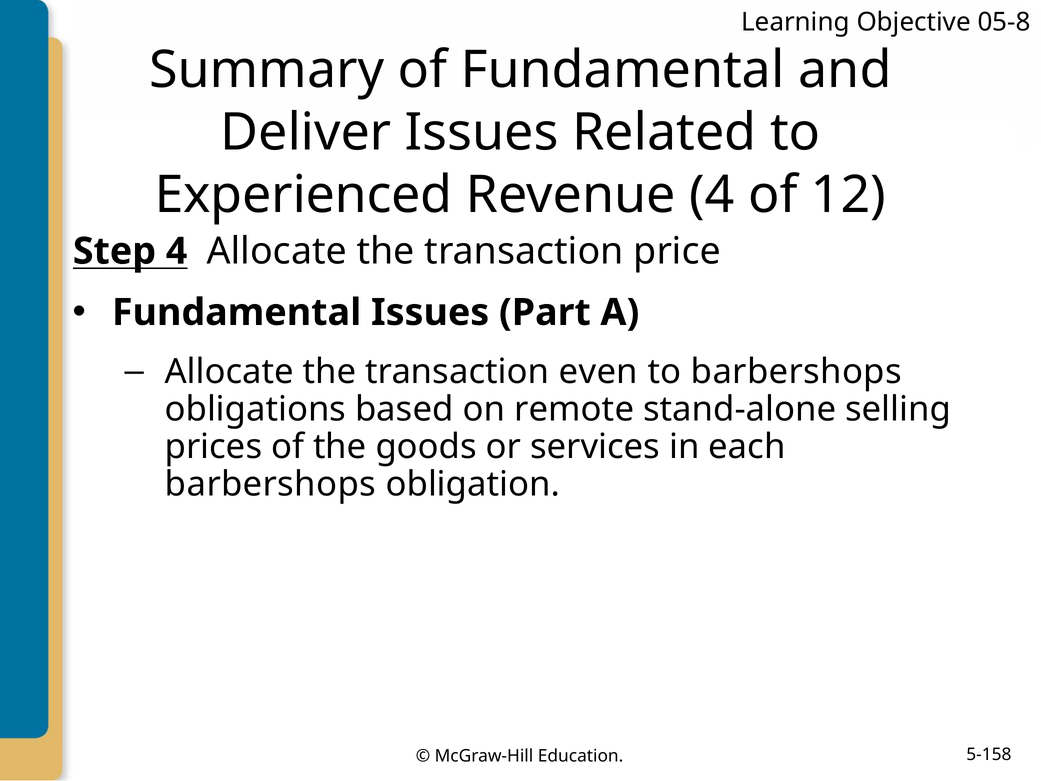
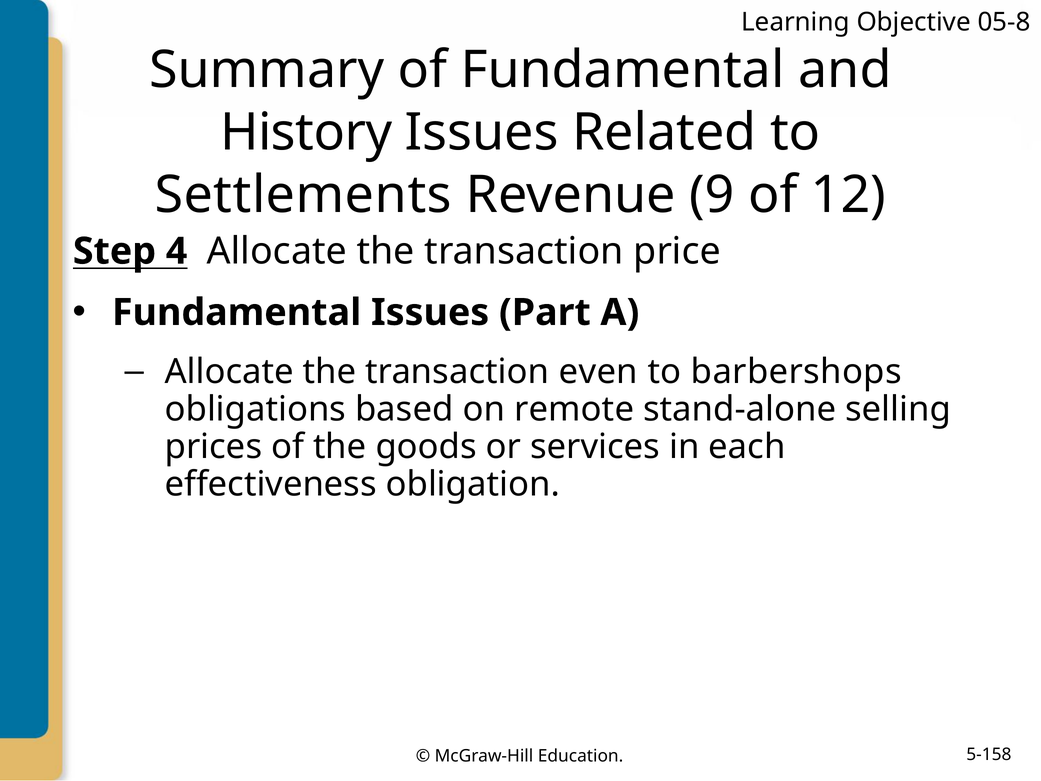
Deliver: Deliver -> History (306, 132)
Experienced: Experienced -> Settlements (303, 195)
Revenue 4: 4 -> 9 (712, 195)
barbershops: barbershops -> effectiveness (271, 484)
